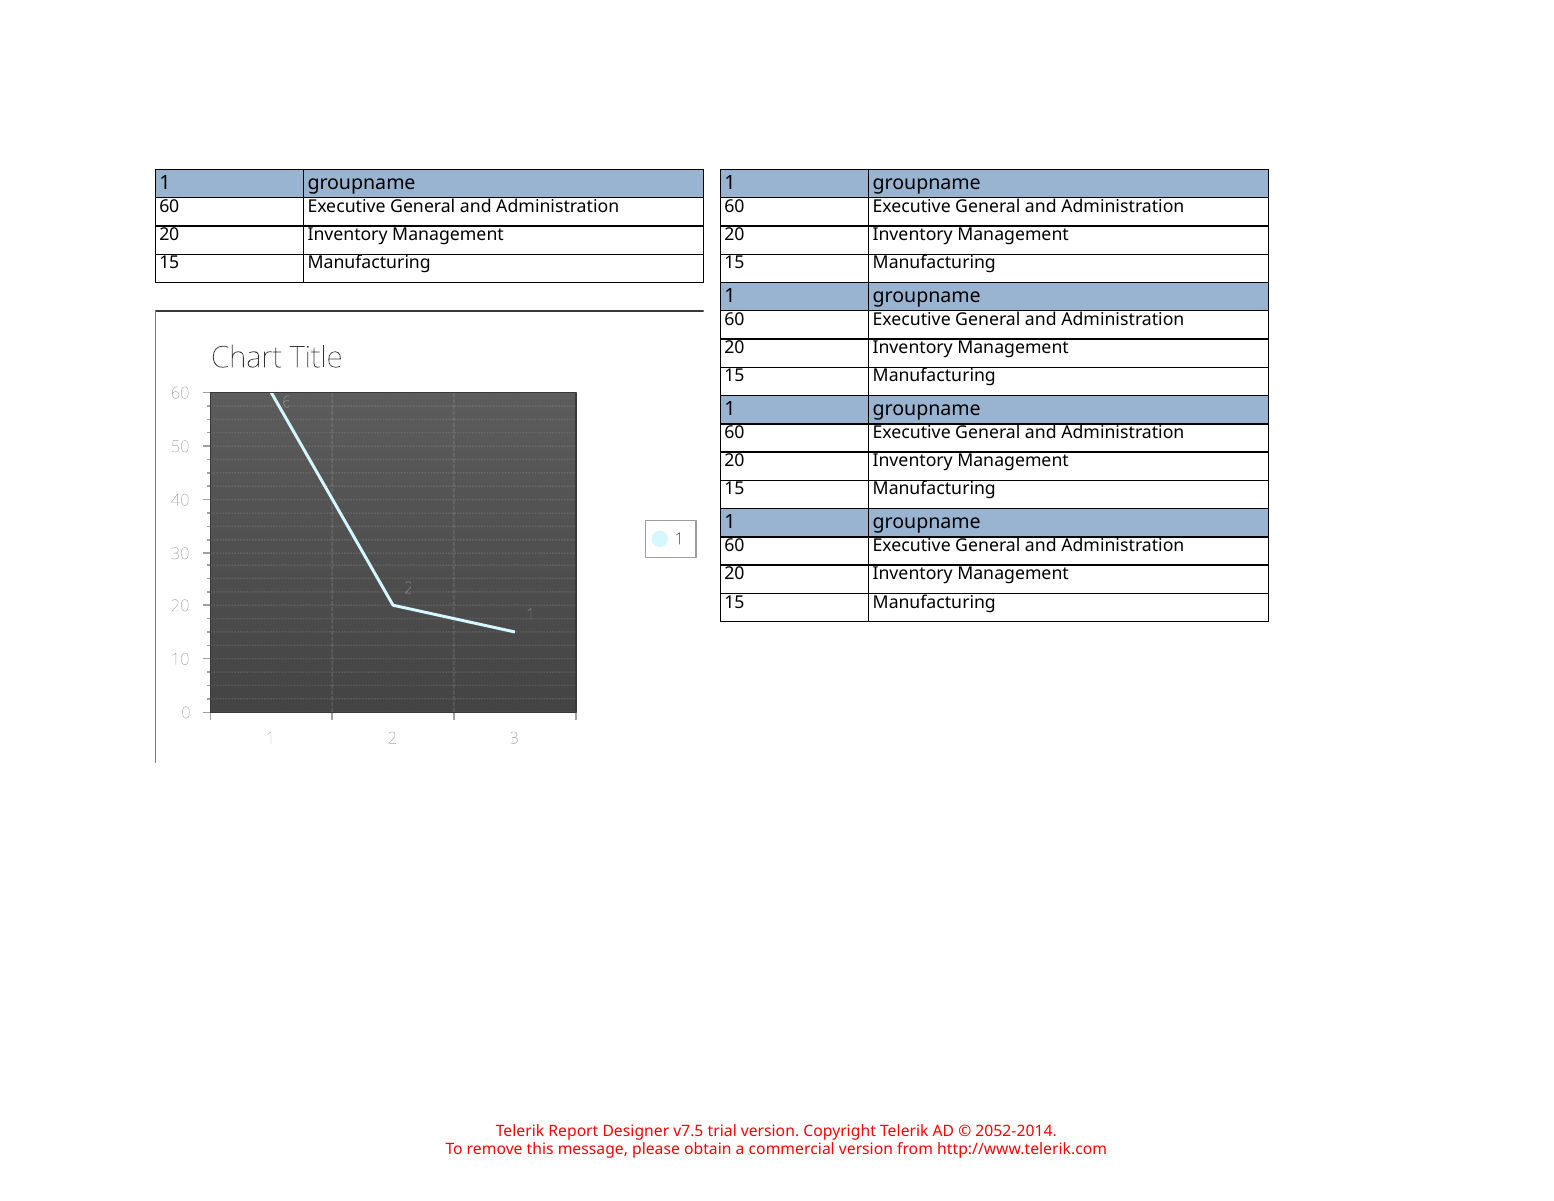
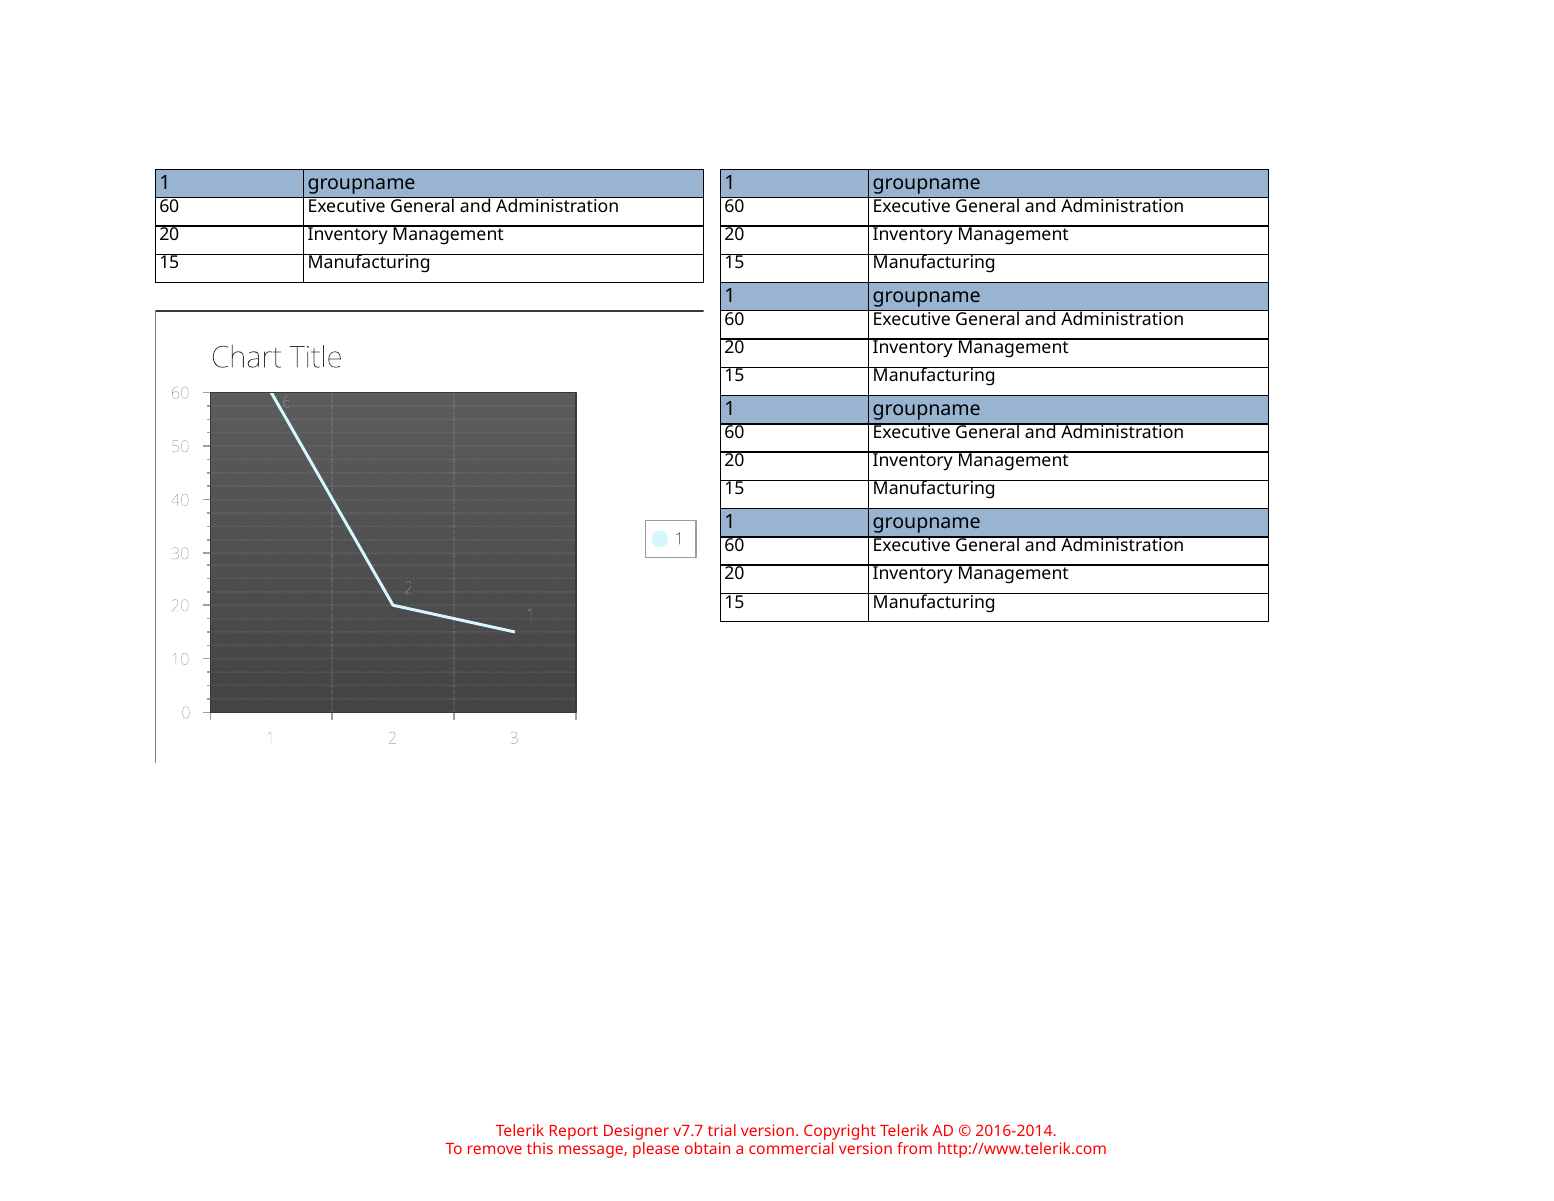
v7.5: v7.5 -> v7.7 (688, 1132)
2052-2014: 2052-2014 -> 2016-2014 (1016, 1132)
